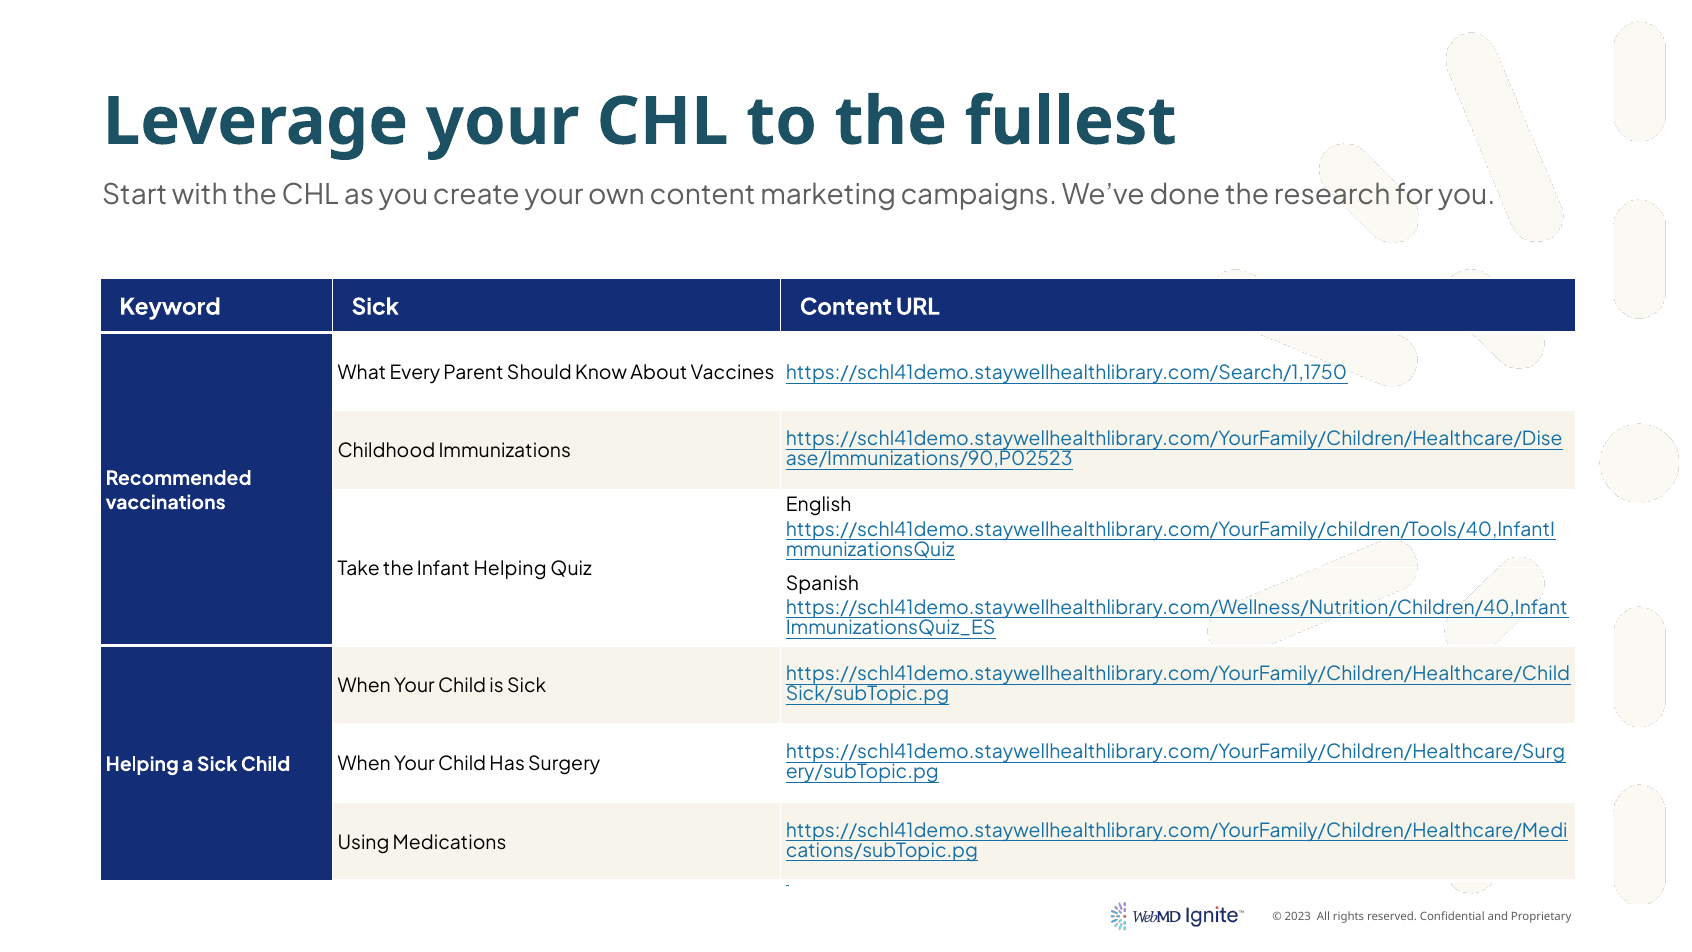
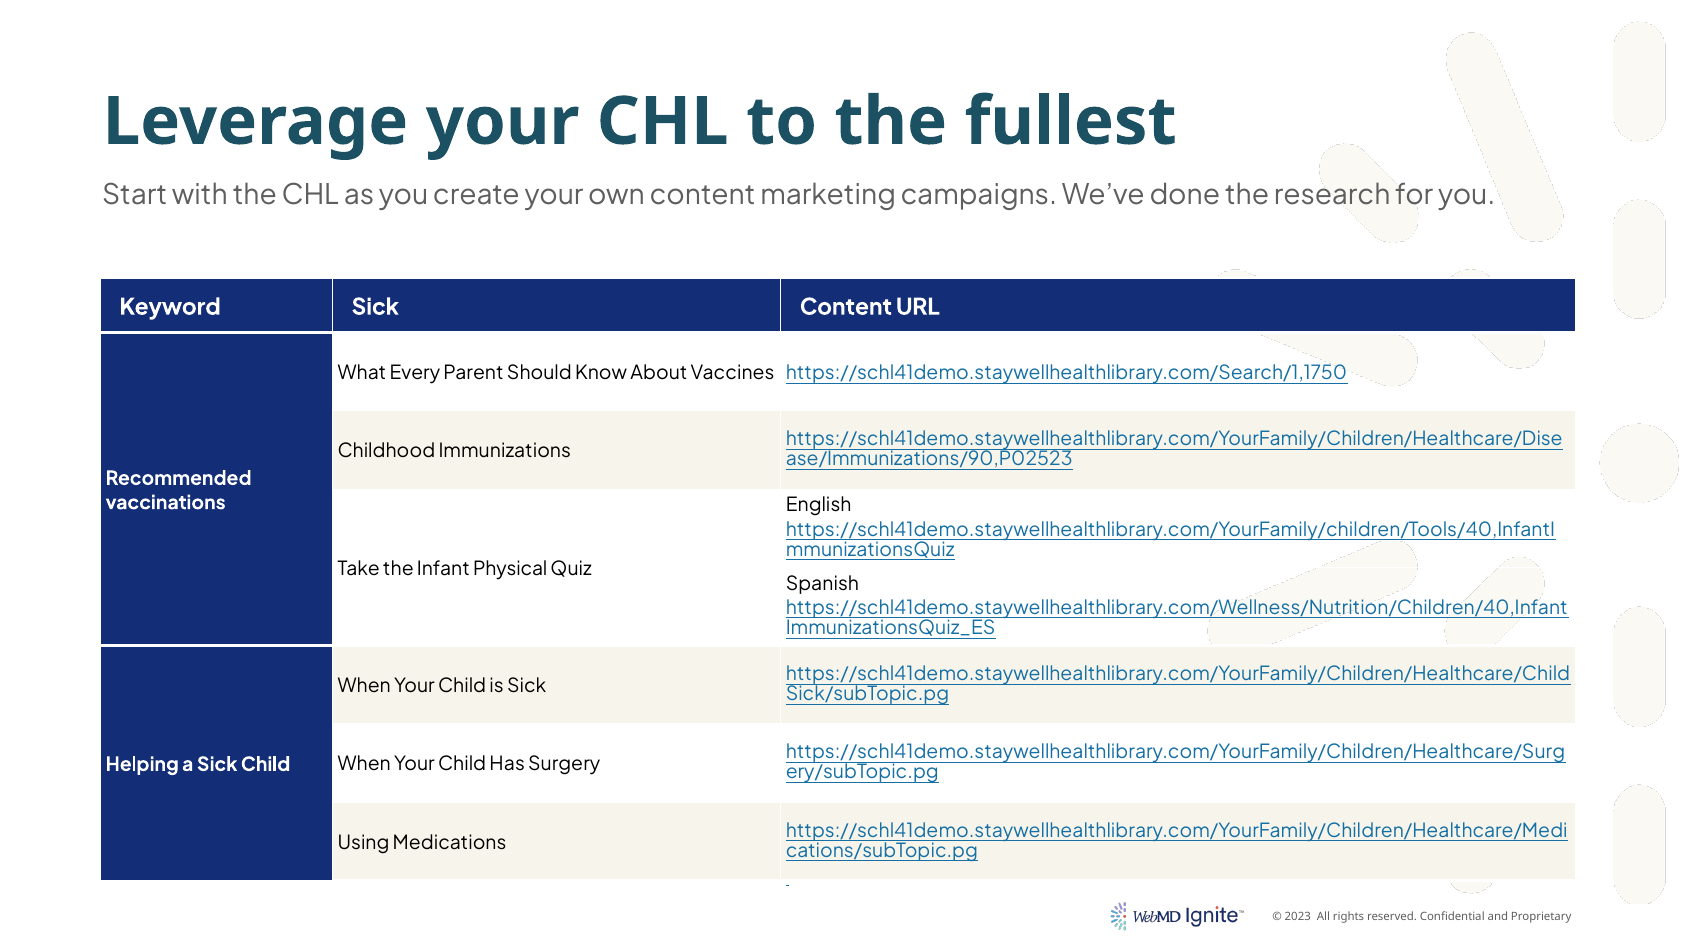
Infant Helping: Helping -> Physical (510, 569)
